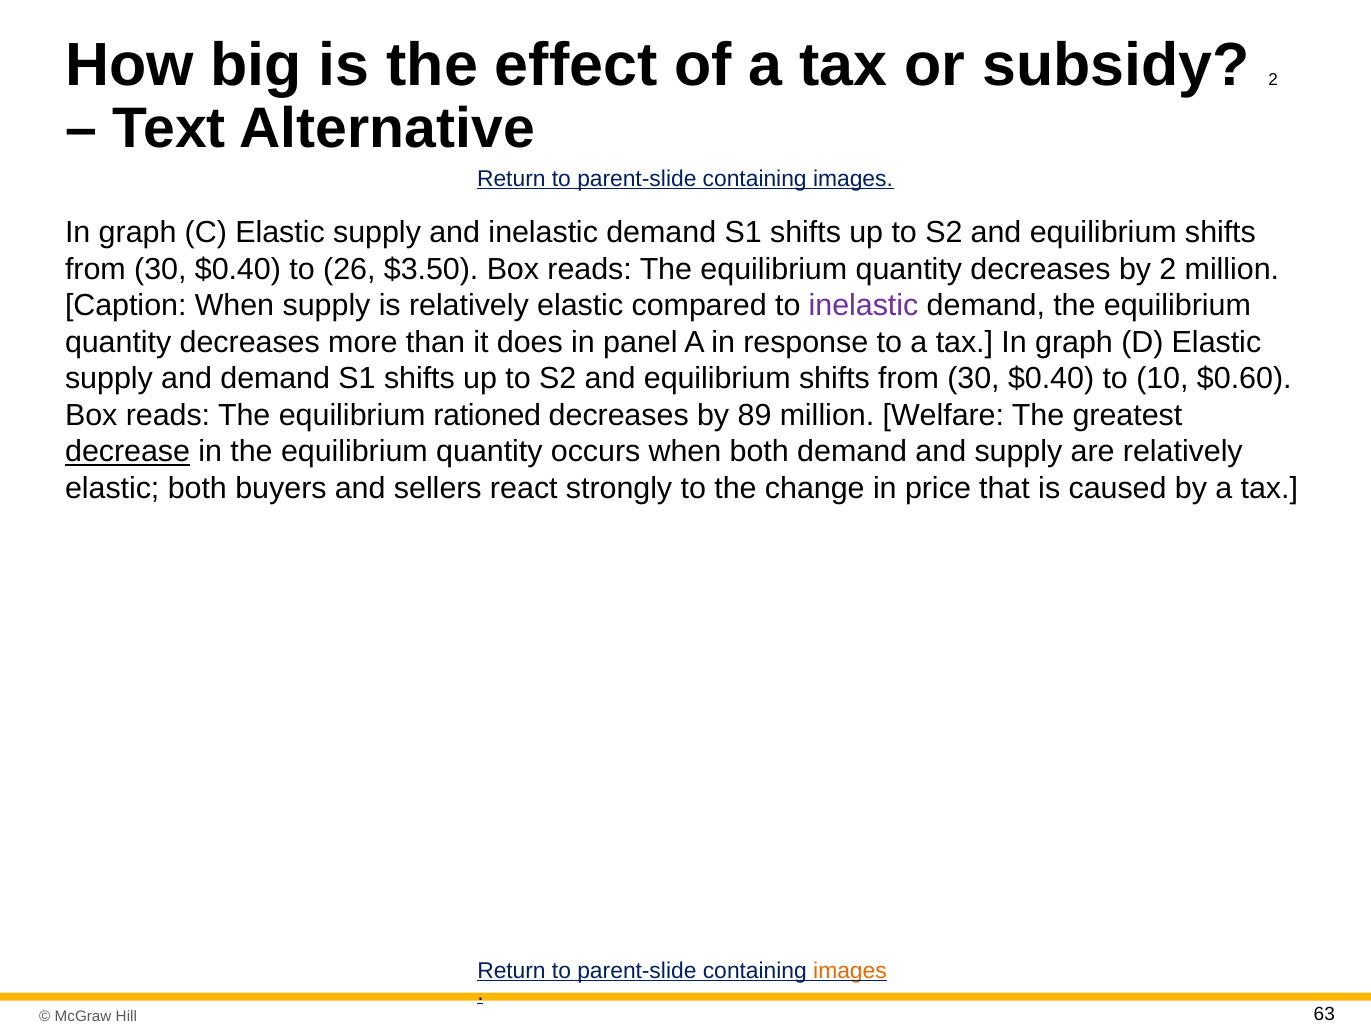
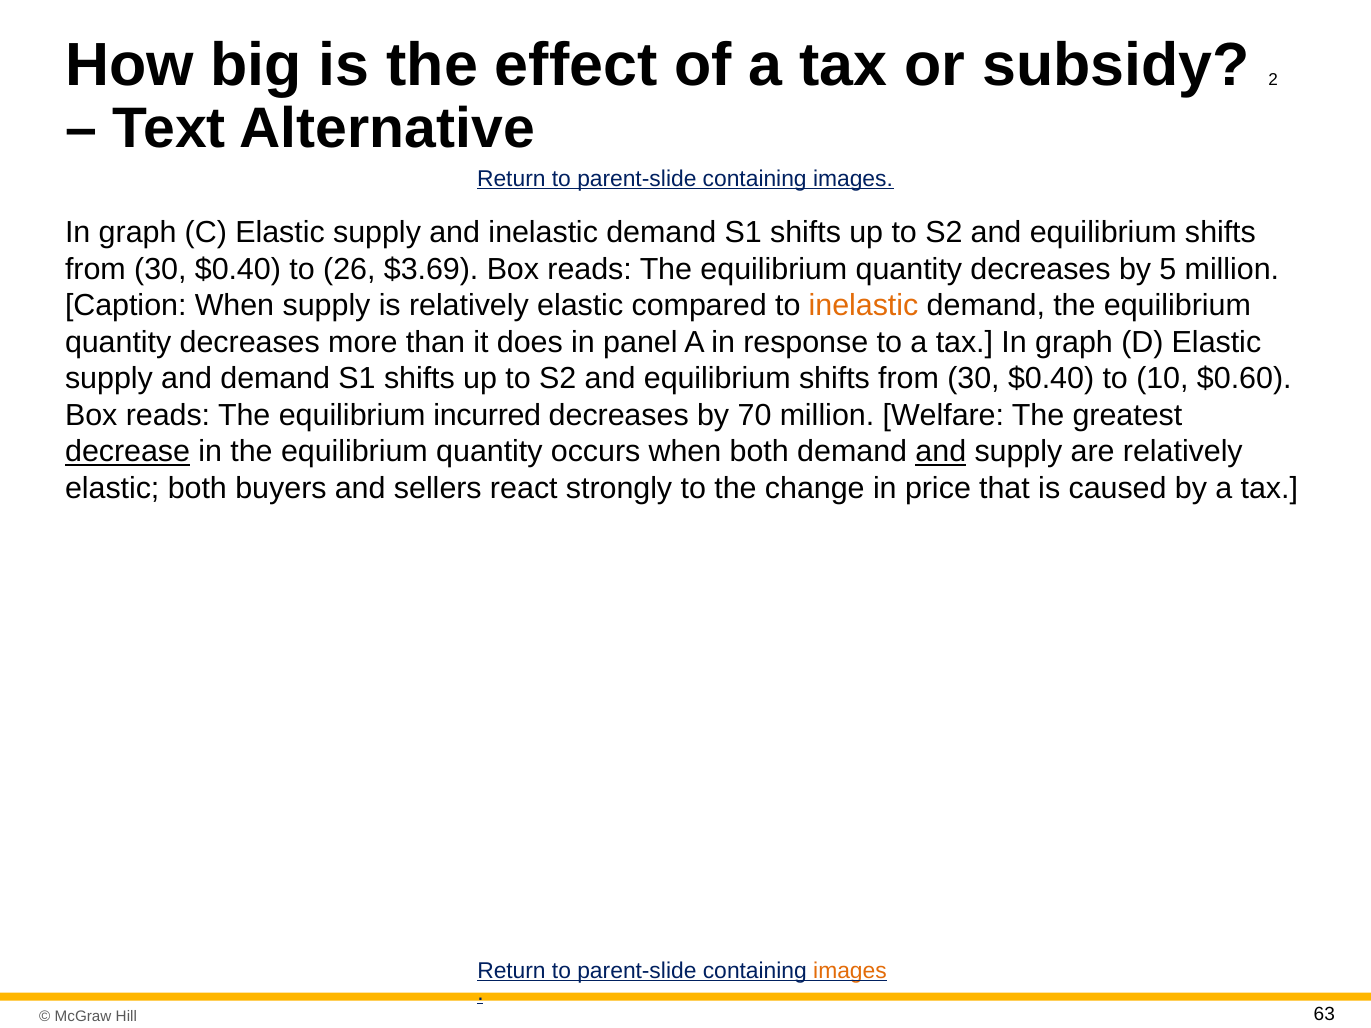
$3.50: $3.50 -> $3.69 (431, 269)
by 2: 2 -> 5 (1168, 269)
inelastic colour: purple -> orange (863, 306)
rationed: rationed -> incurred (487, 415)
89: 89 -> 70 (755, 415)
and underline: none -> present (941, 452)
